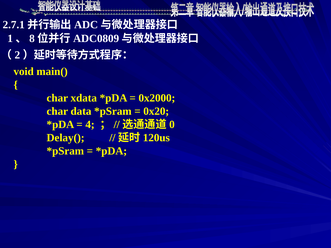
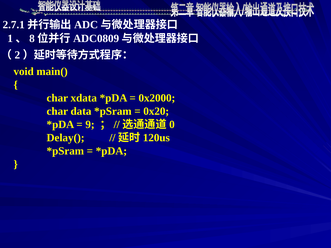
4: 4 -> 9 (90, 125)
